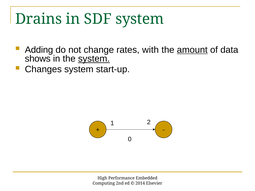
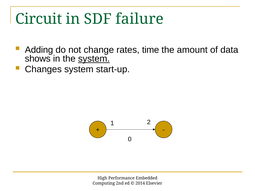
Drains: Drains -> Circuit (39, 19)
SDF system: system -> failure (140, 19)
with: with -> time (151, 50)
amount underline: present -> none (192, 50)
